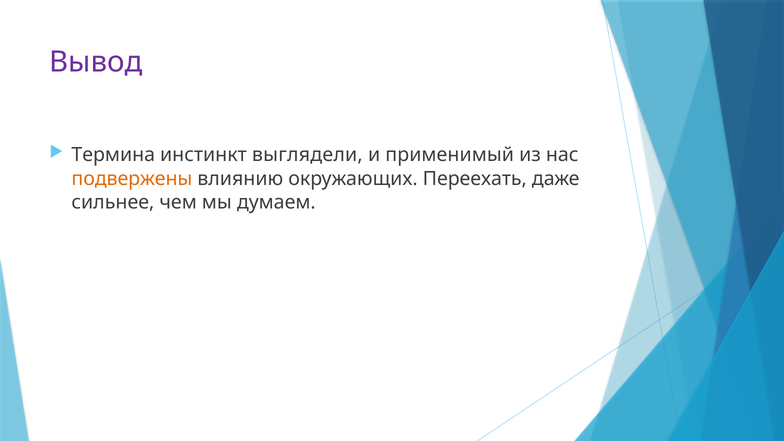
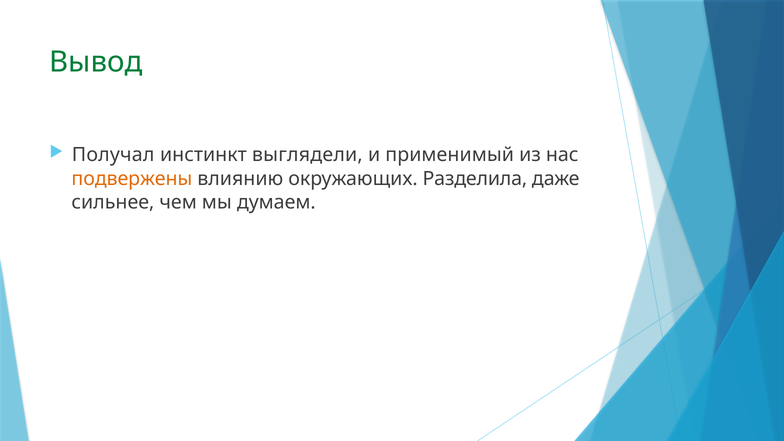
Вывод colour: purple -> green (96, 62)
Термина: Термина -> Получал (113, 155)
Переехать: Переехать -> Разделила (475, 179)
